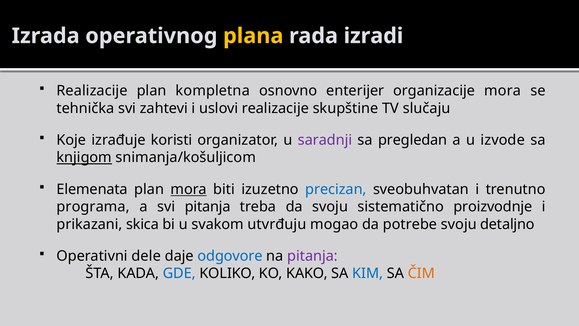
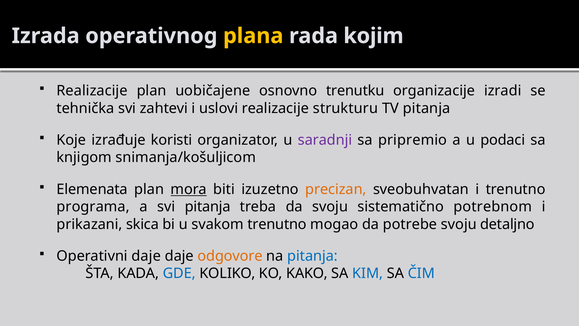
izradi: izradi -> kojim (374, 36)
kompletna: kompletna -> uobičajene (213, 91)
enterijer: enterijer -> trenutku (355, 91)
organizacije mora: mora -> izradi (503, 91)
skupštine: skupštine -> strukturu (345, 108)
TV slučaju: slučaju -> pitanja (427, 108)
pregledan: pregledan -> pripremio (413, 140)
izvode: izvode -> podaci (503, 140)
knjigom underline: present -> none (84, 157)
precizan colour: blue -> orange (336, 189)
proizvodnje: proizvodnje -> potrebnom (493, 207)
svakom utvrđuju: utvrđuju -> trenutno (277, 224)
Operativni dele: dele -> daje (146, 256)
odgovore colour: blue -> orange (230, 256)
pitanja colour: purple -> blue (312, 256)
ČIM colour: orange -> blue (421, 273)
